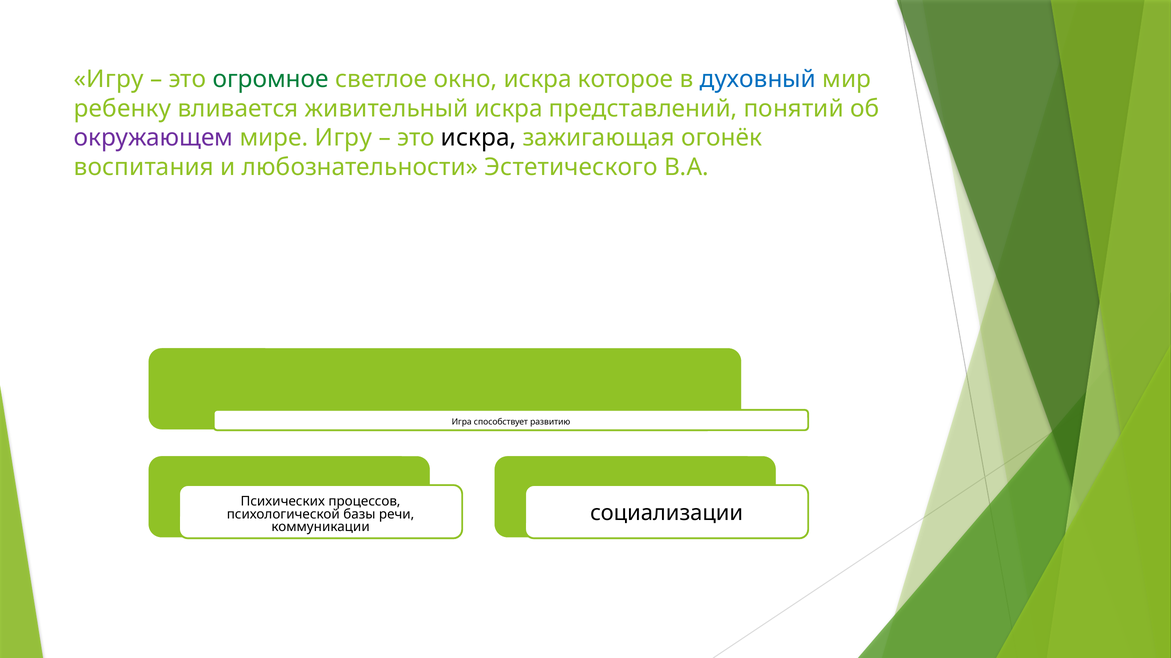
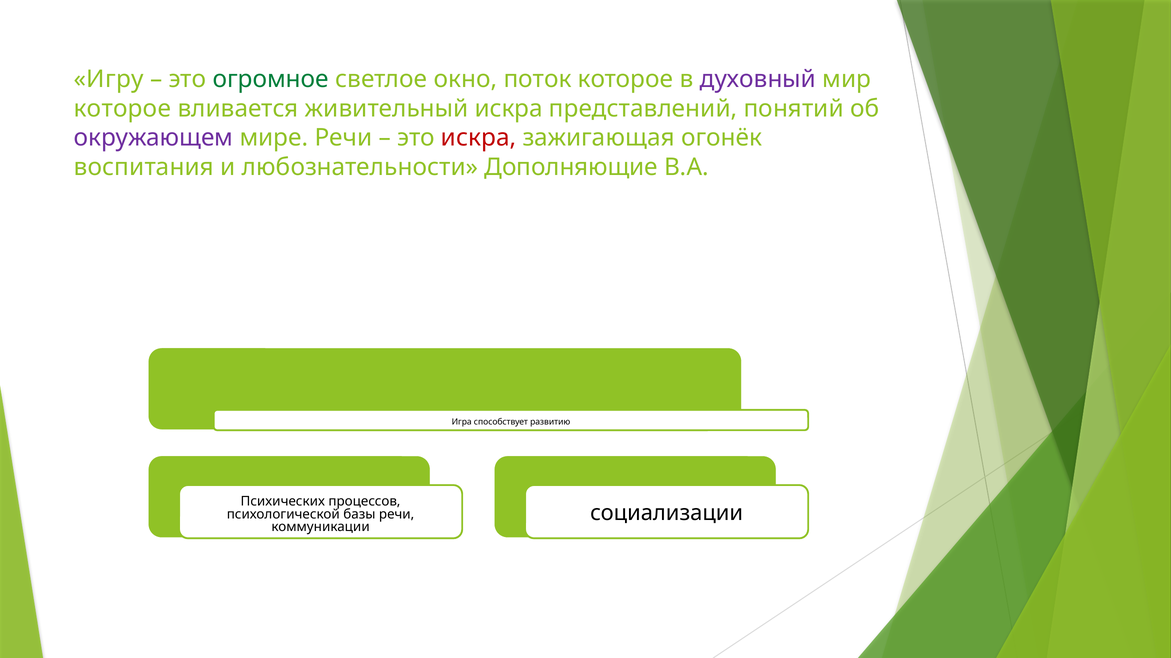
окно искра: искра -> поток (538, 79)
духовный colour: blue -> purple (758, 79)
ребенку: ребенку -> которое (122, 109)
мире Игру: Игру -> Речи (344, 138)
искра colour: black -> red (479, 138)
Эстетического: Эстетического -> Дополняющие (571, 167)
